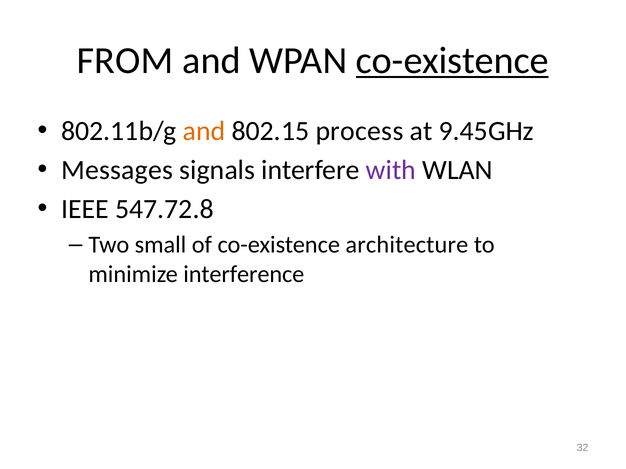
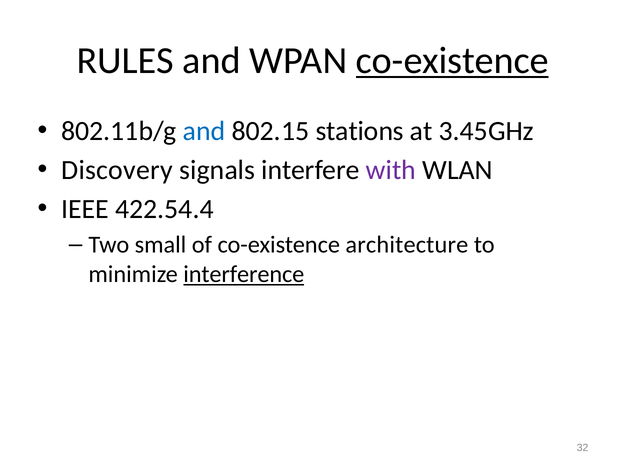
FROM: FROM -> RULES (125, 61)
and colour: orange -> blue (204, 131)
process: process -> stations (360, 131)
9.45GHz: 9.45GHz -> 3.45GHz (486, 131)
Messages: Messages -> Discovery (117, 170)
547.72.8: 547.72.8 -> 422.54.4 (164, 209)
interference underline: none -> present (244, 274)
